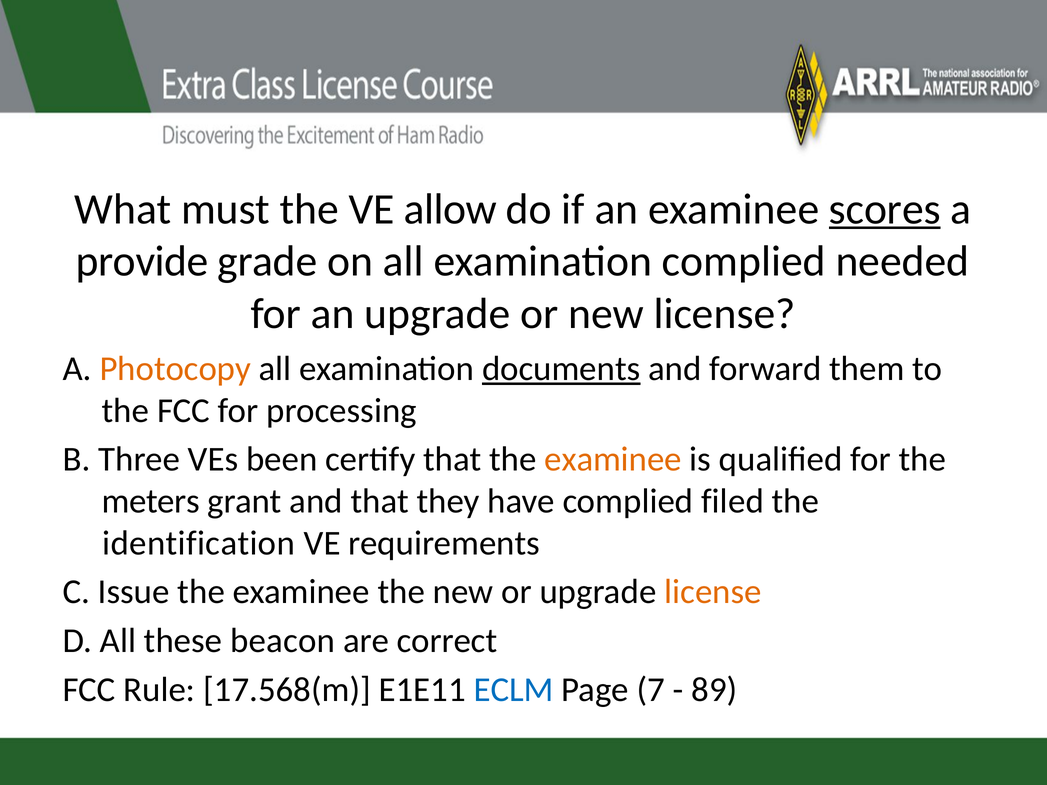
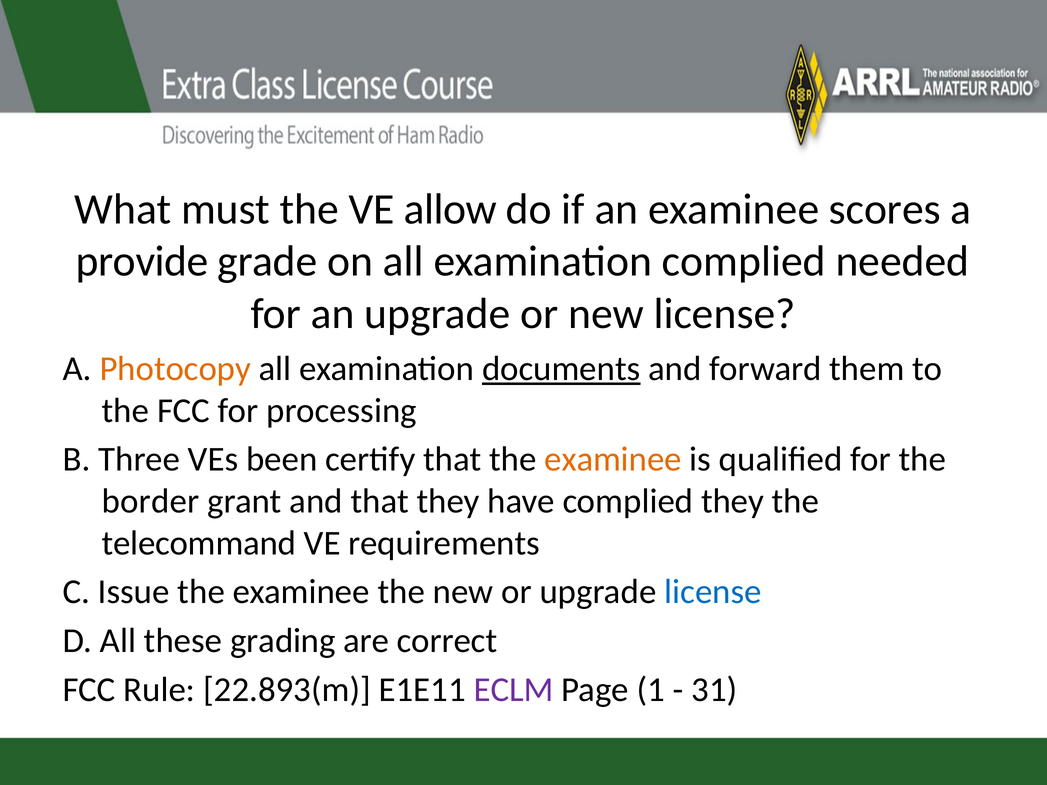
scores underline: present -> none (885, 209)
meters: meters -> border (151, 501)
complied filed: filed -> they (733, 501)
identification: identification -> telecommand (199, 543)
license colour: orange -> blue (713, 592)
beacon: beacon -> grading (283, 641)
17.568(m: 17.568(m -> 22.893(m (287, 690)
ECLM colour: blue -> purple (514, 690)
7: 7 -> 1 (651, 690)
89: 89 -> 31 (714, 690)
